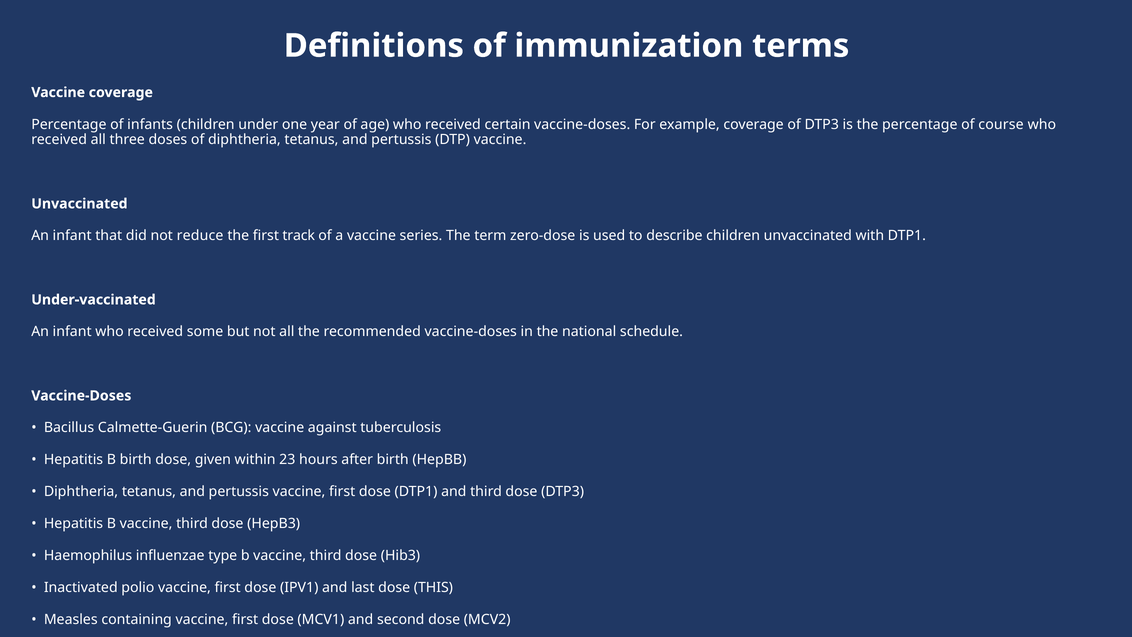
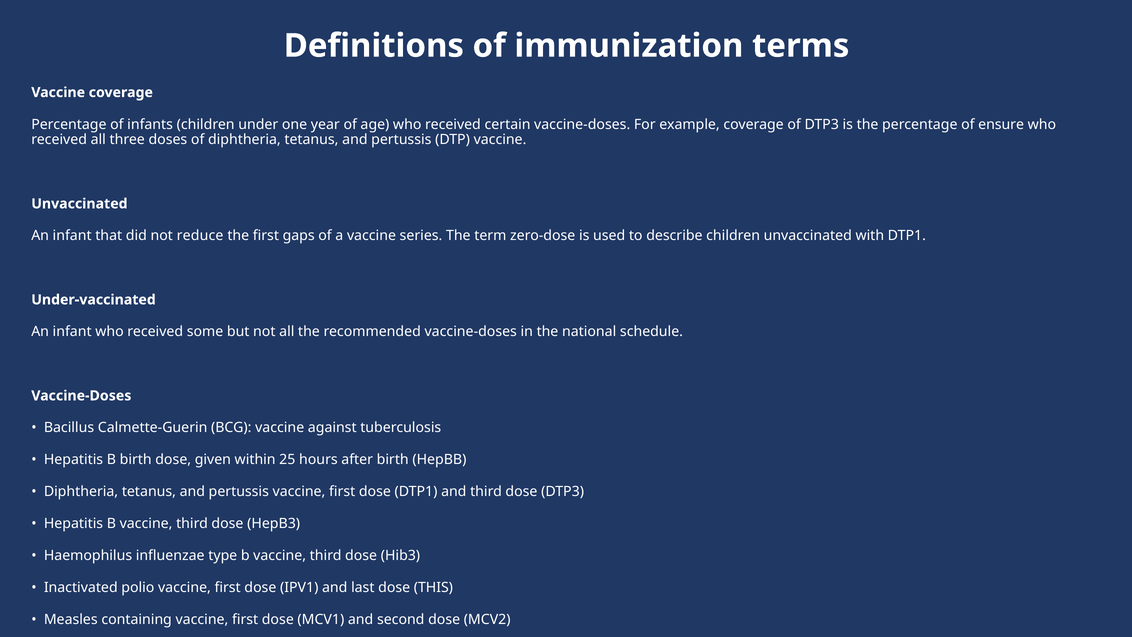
of course: course -> ensure (1001, 124)
track: track -> gaps (299, 236)
23: 23 -> 25 (287, 460)
